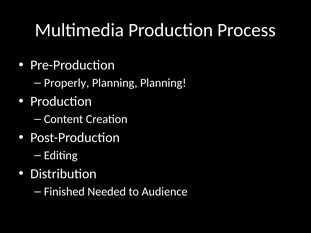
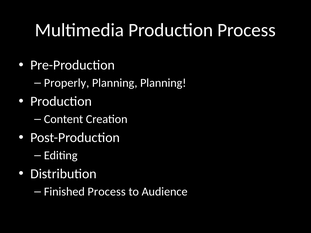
Finished Needed: Needed -> Process (107, 192)
